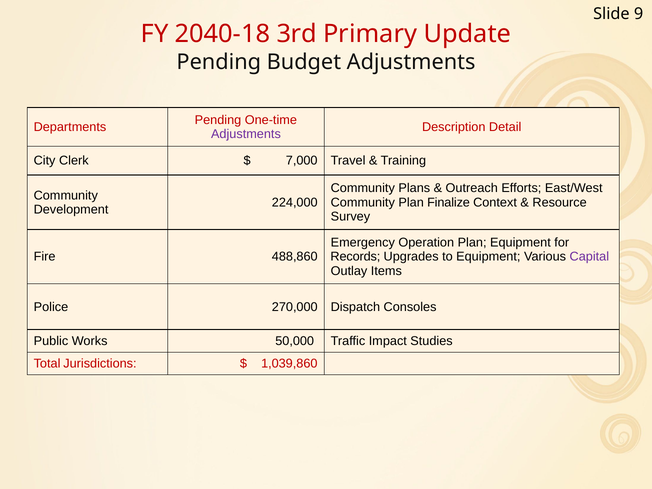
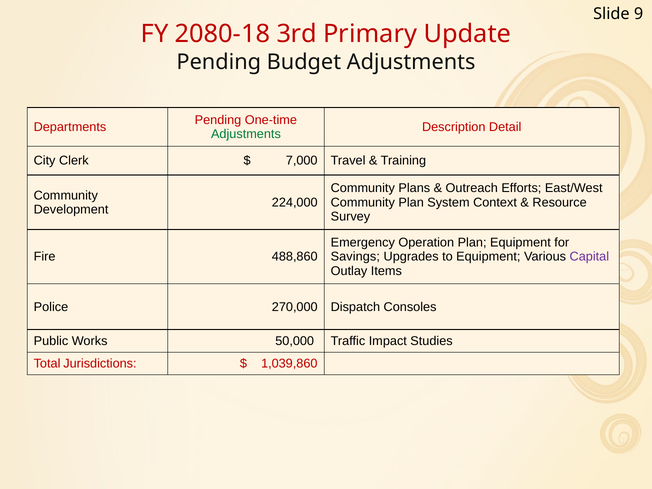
2040-18: 2040-18 -> 2080-18 (222, 34)
Adjustments colour: purple -> green (246, 134)
Finalize: Finalize -> System (448, 202)
Records: Records -> Savings (355, 257)
